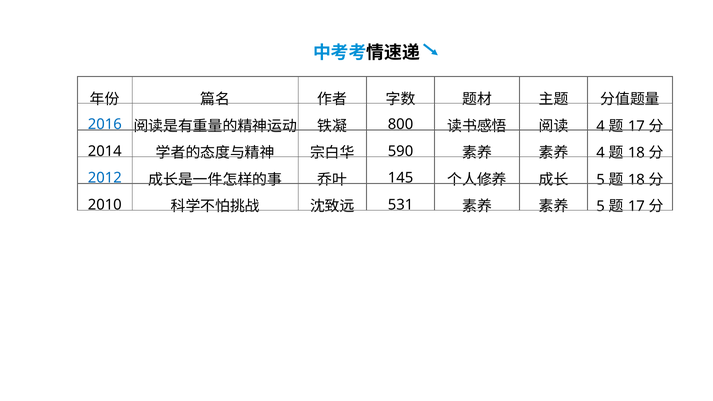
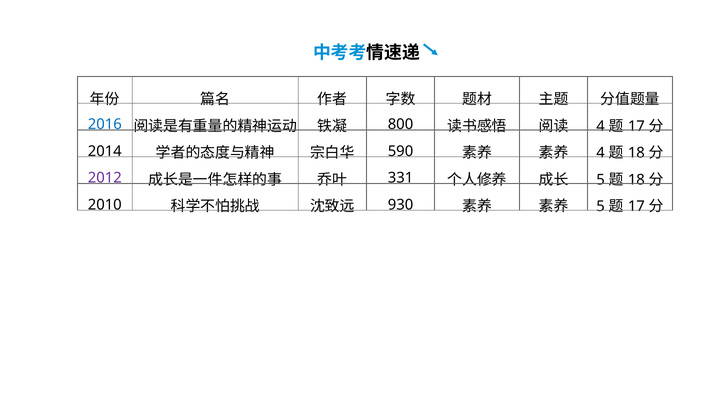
2012 colour: blue -> purple (105, 178)
145: 145 -> 331 (401, 178)
531: 531 -> 930 (401, 205)
